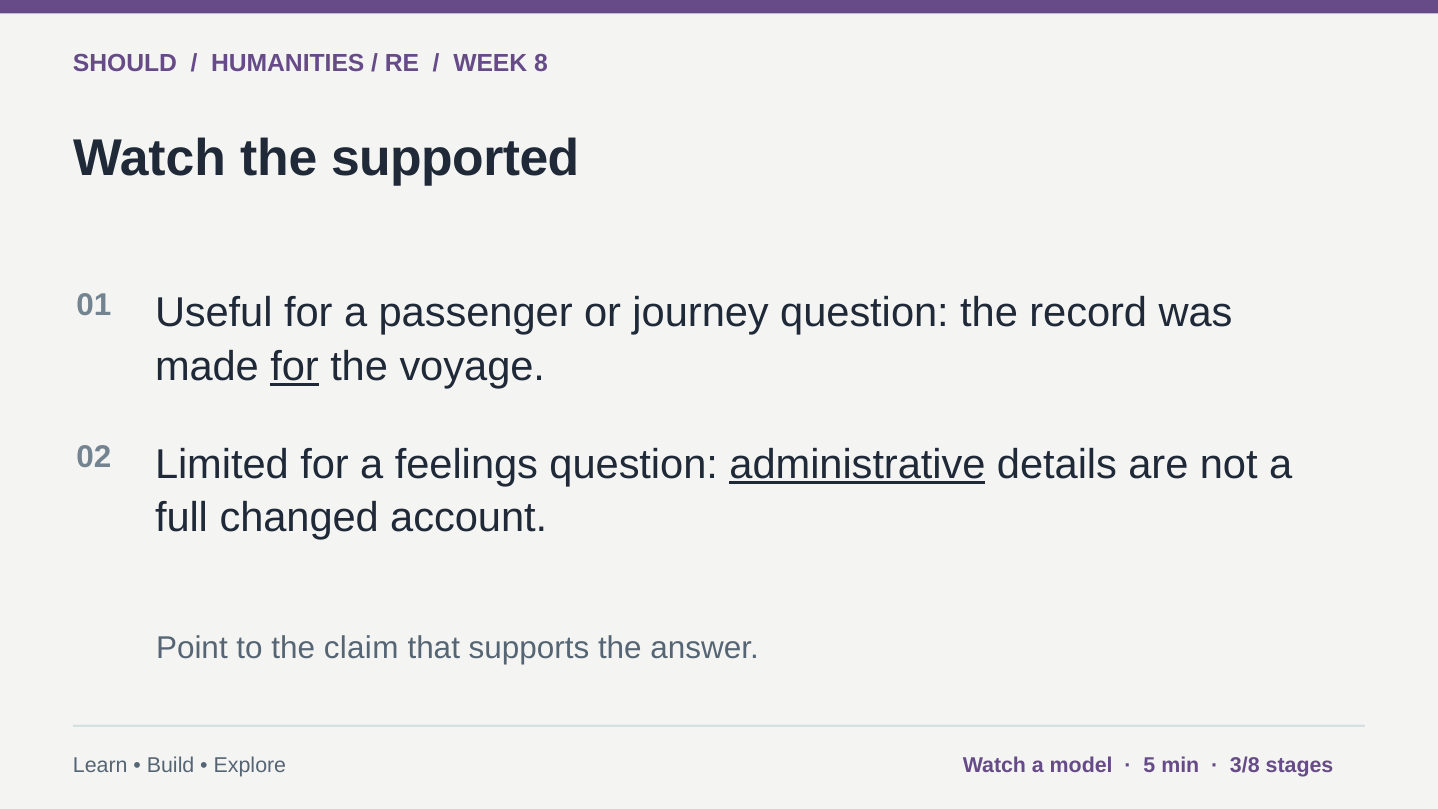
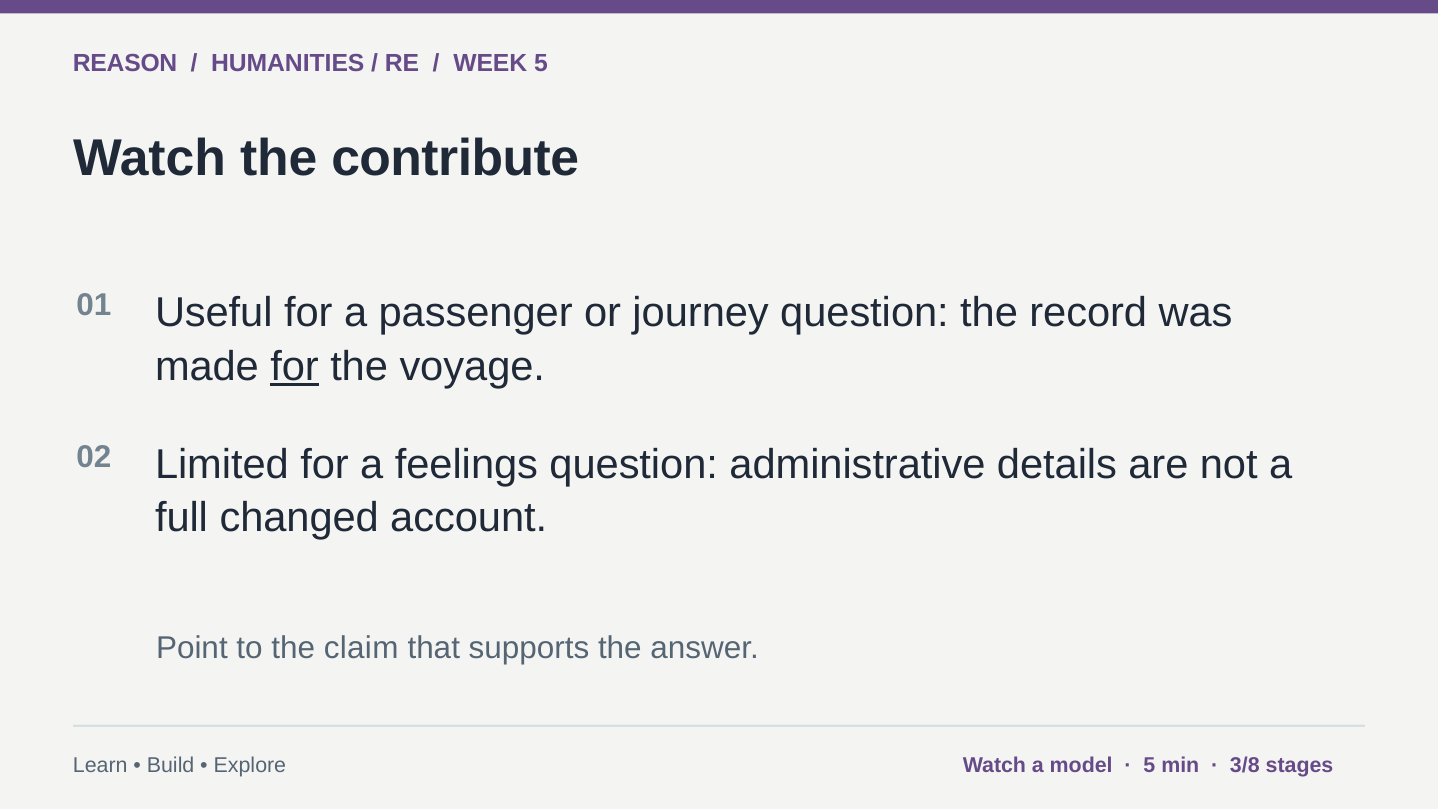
SHOULD: SHOULD -> REASON (125, 64)
WEEK 8: 8 -> 5 (541, 64)
supported: supported -> contribute (455, 159)
administrative underline: present -> none (857, 464)
